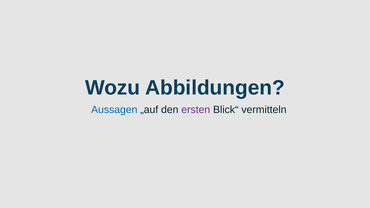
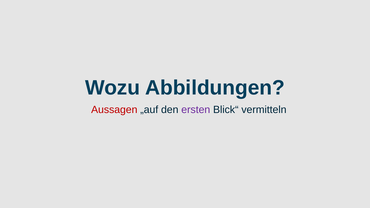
Aussagen colour: blue -> red (114, 110)
